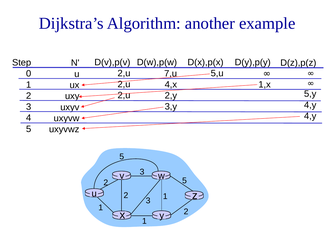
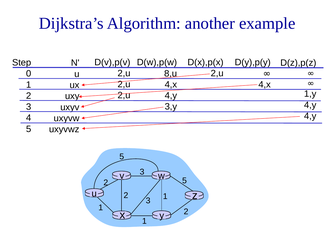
5,u: 5,u -> 2,u (217, 74)
7,u: 7,u -> 8,u (171, 74)
1,x: 1,x -> 4,x (265, 85)
5,y: 5,y -> 1,y (310, 94)
2,y: 2,y -> 4,y (171, 96)
